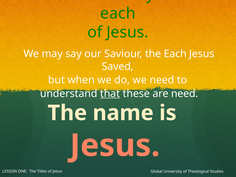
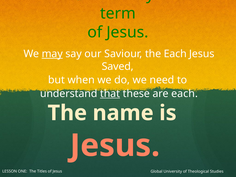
each: each -> term (118, 13)
may underline: none -> present (52, 54)
are need: need -> each (185, 94)
